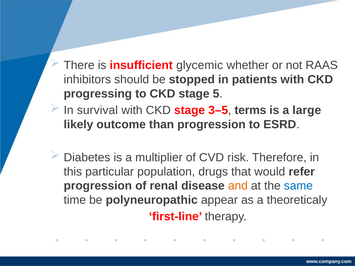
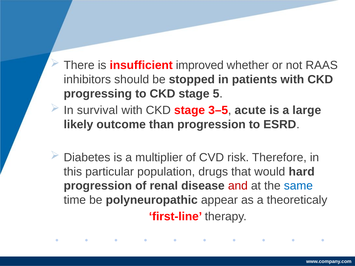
glycemic: glycemic -> improved (200, 65)
terms: terms -> acute (250, 110)
refer: refer -> hard (302, 172)
and colour: orange -> red (238, 186)
